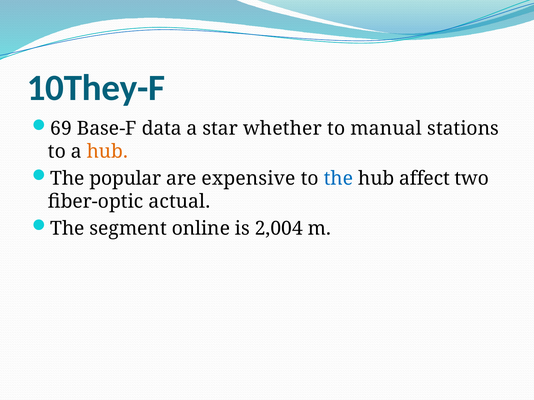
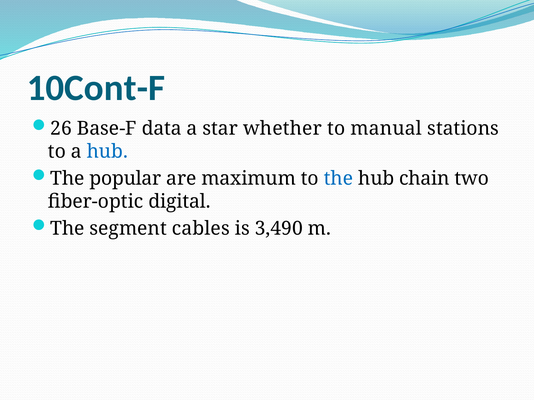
10They-F: 10They-F -> 10Cont-F (96, 88)
69: 69 -> 26 (61, 129)
hub colour: orange -> blue (107, 152)
expensive: expensive -> maximum (249, 179)
affect: affect -> chain (424, 179)
actual: actual -> digital (179, 202)
online: online -> cables (201, 229)
2,004: 2,004 -> 3,490 (279, 229)
